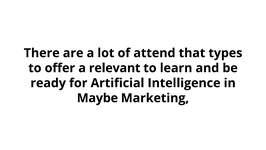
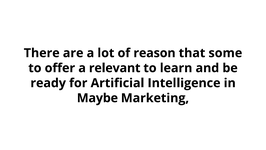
attend: attend -> reason (154, 53)
types: types -> some (225, 53)
